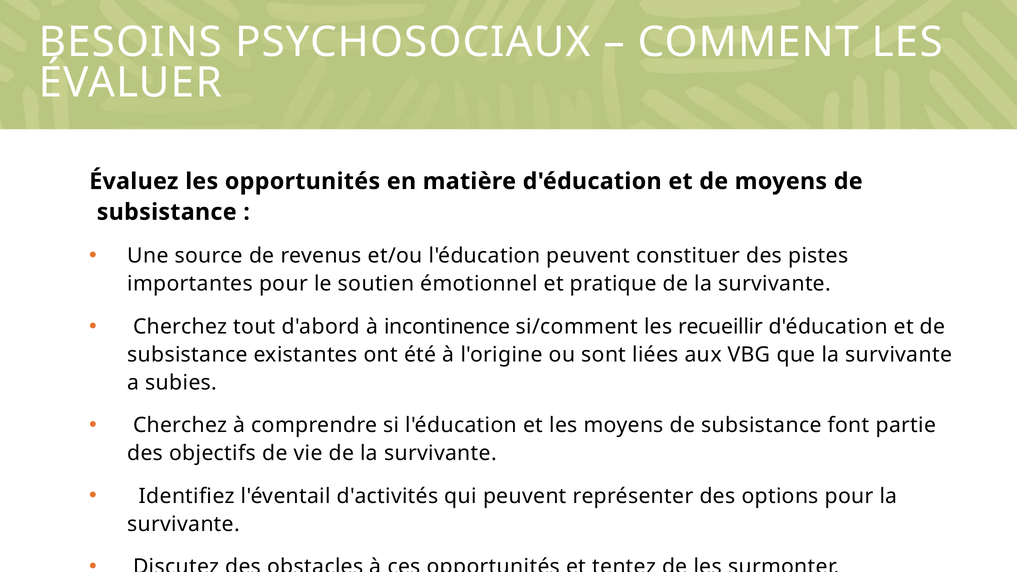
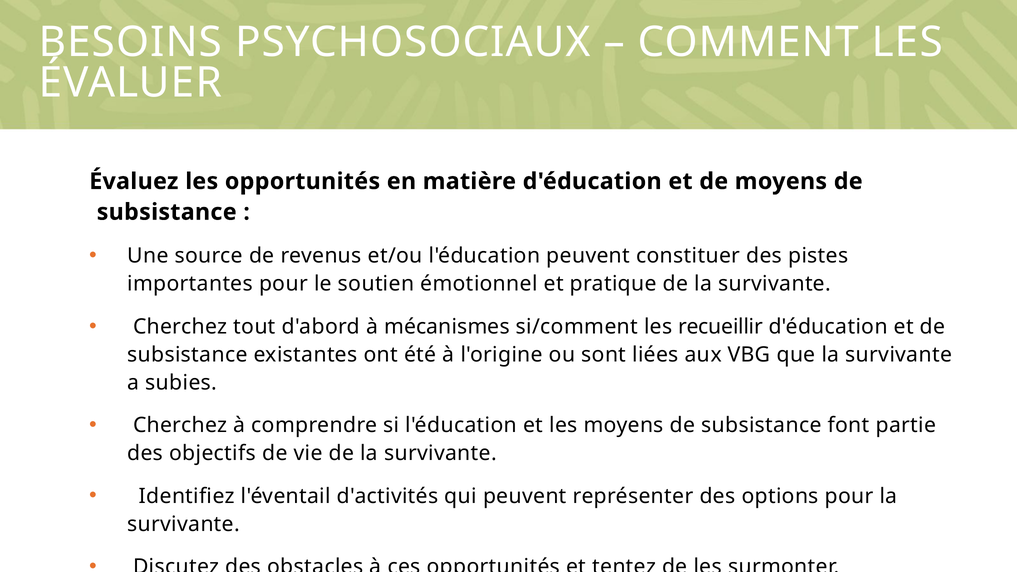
incontinence: incontinence -> mécanismes (447, 327)
